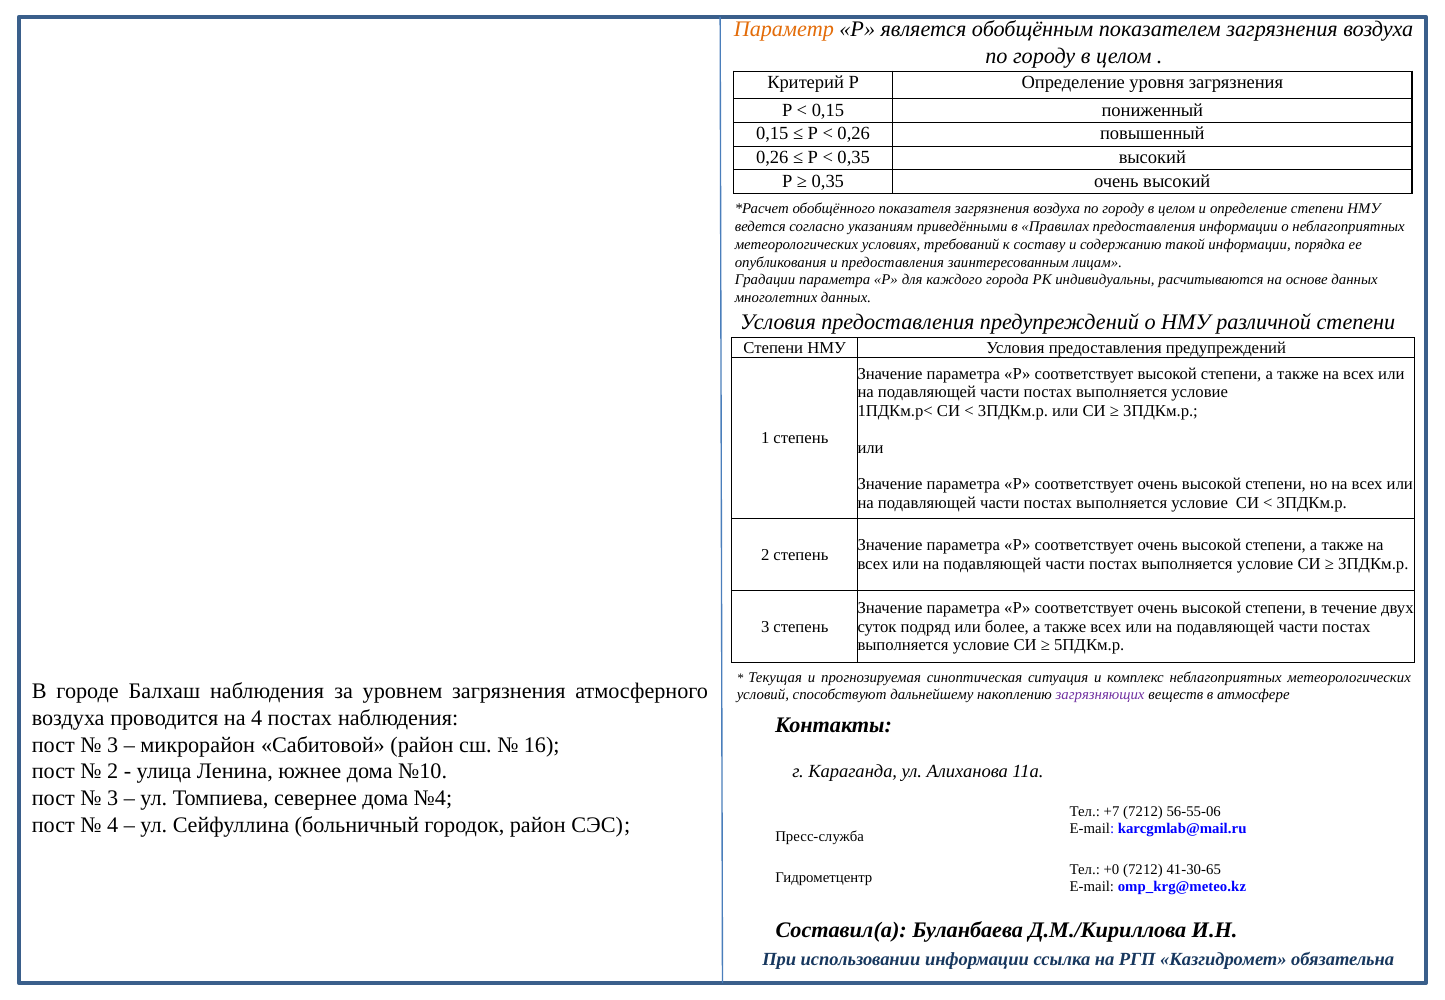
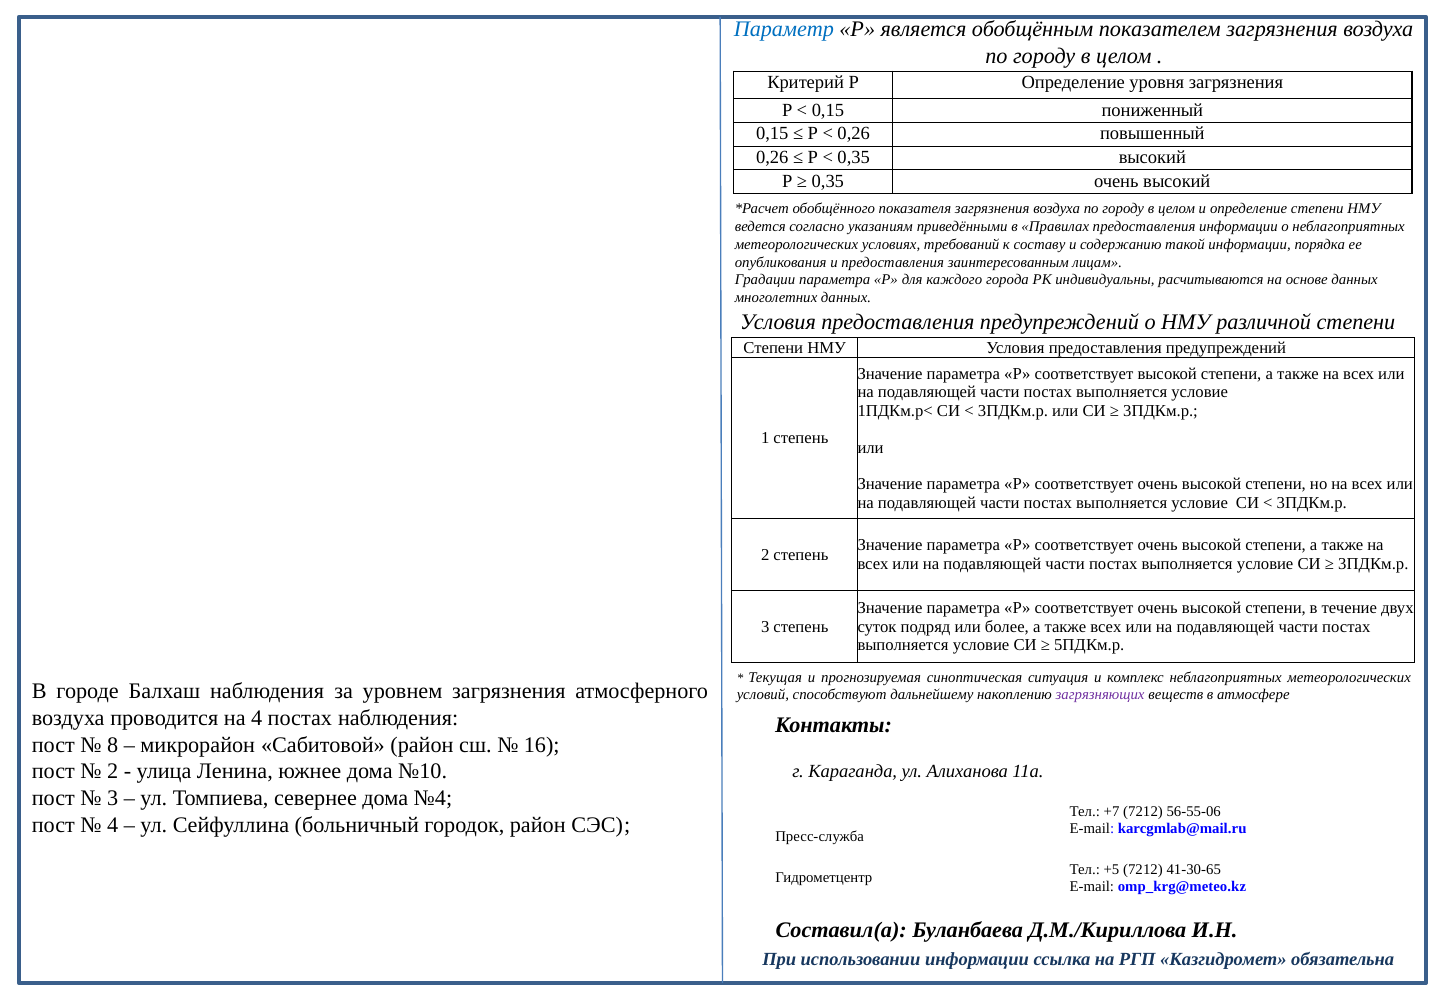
Параметр colour: orange -> blue (784, 29)
3: 3 -> 8 (113, 745)
+0: +0 -> +5 (1111, 870)
